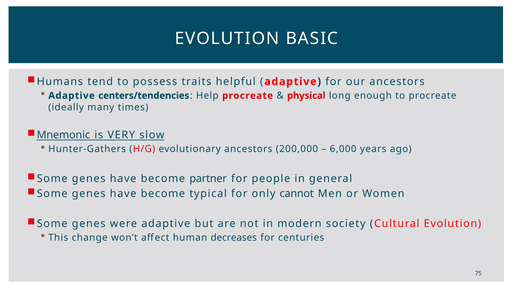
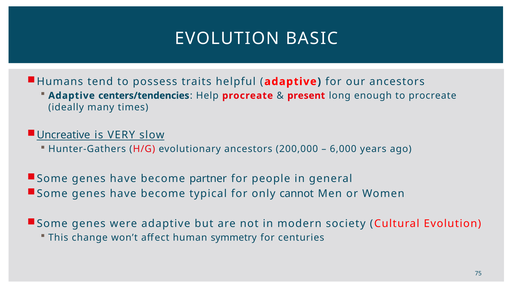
physical: physical -> present (306, 95)
Mnemonic: Mnemonic -> Uncreative (63, 135)
decreases: decreases -> symmetry (234, 237)
